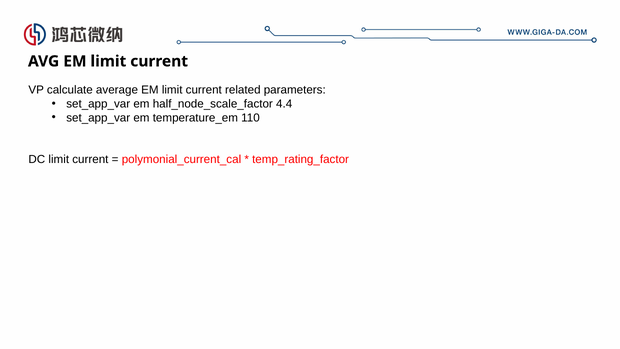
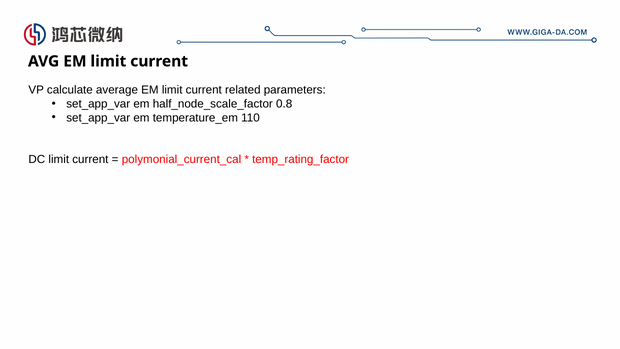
4.4: 4.4 -> 0.8 (284, 104)
